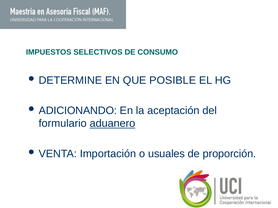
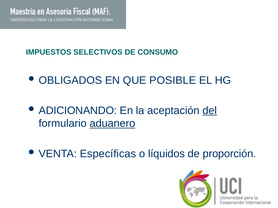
DETERMINE: DETERMINE -> OBLIGADOS (70, 80)
del underline: none -> present (210, 111)
Importación: Importación -> Específicas (108, 154)
usuales: usuales -> líquidos (167, 154)
